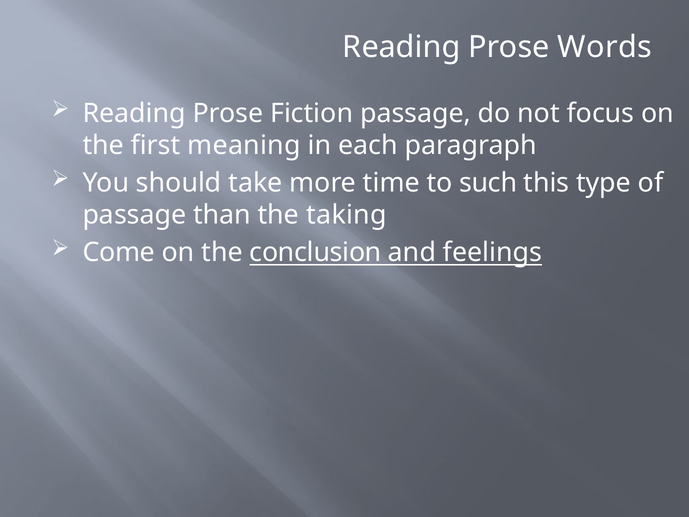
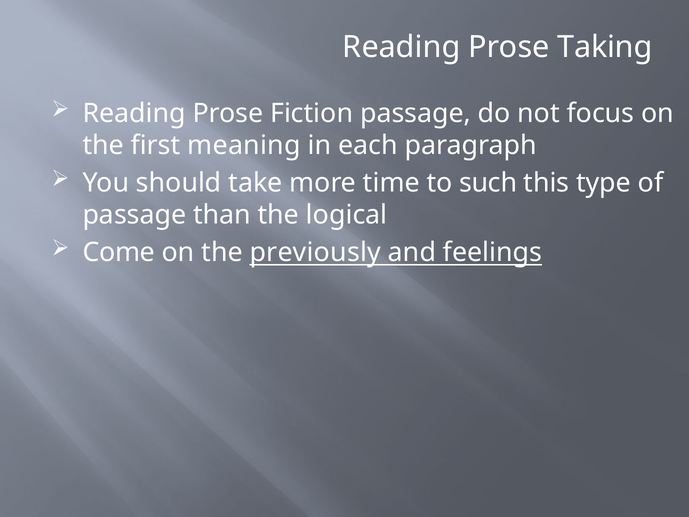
Words: Words -> Taking (605, 47)
taking: taking -> logical (347, 215)
conclusion: conclusion -> previously (315, 252)
